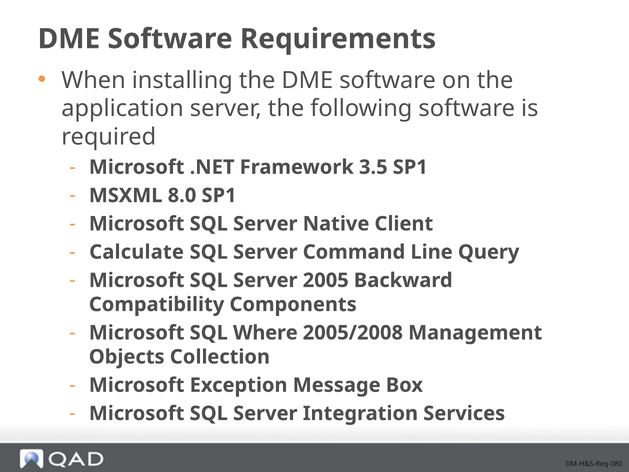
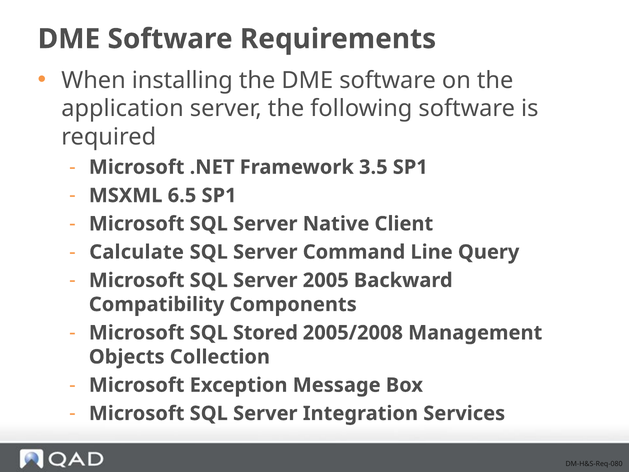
8.0: 8.0 -> 6.5 (182, 195)
Where: Where -> Stored (265, 333)
